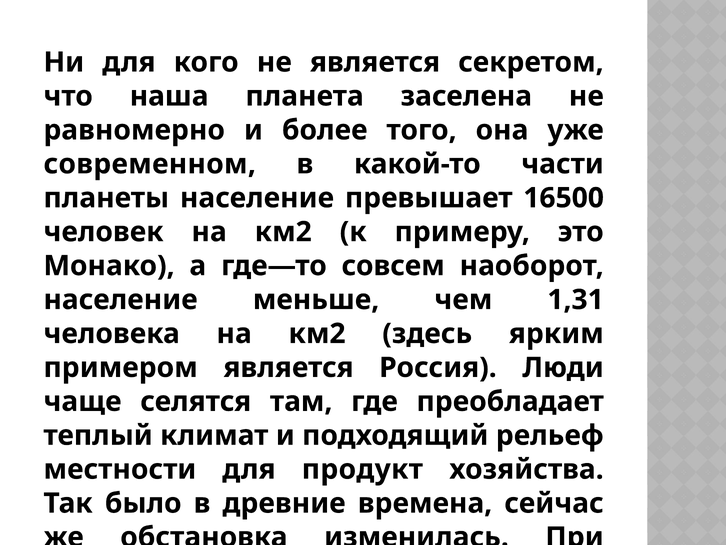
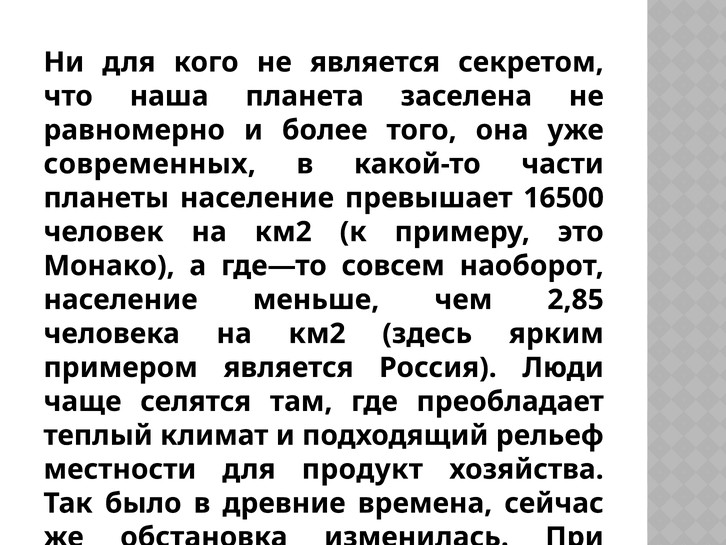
современном: современном -> современных (150, 164)
1,31: 1,31 -> 2,85 (576, 299)
